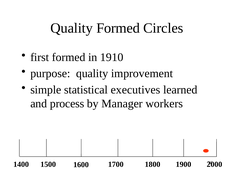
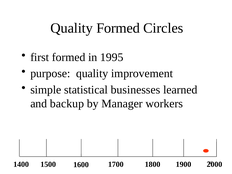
1910: 1910 -> 1995 (112, 57)
executives: executives -> businesses (136, 90)
process: process -> backup (67, 104)
